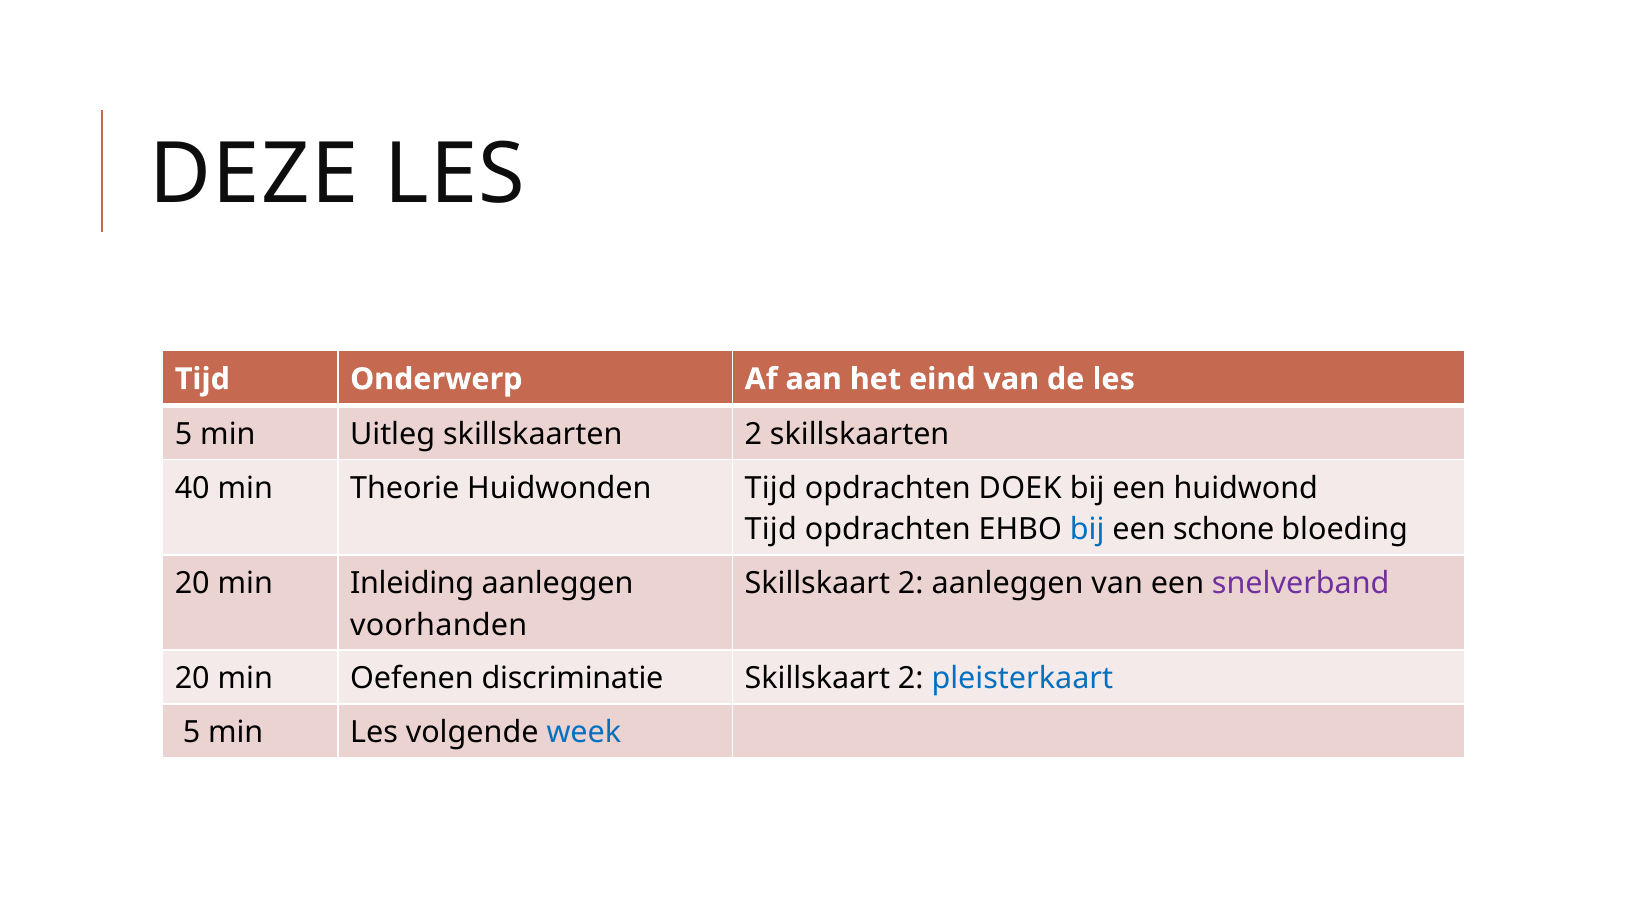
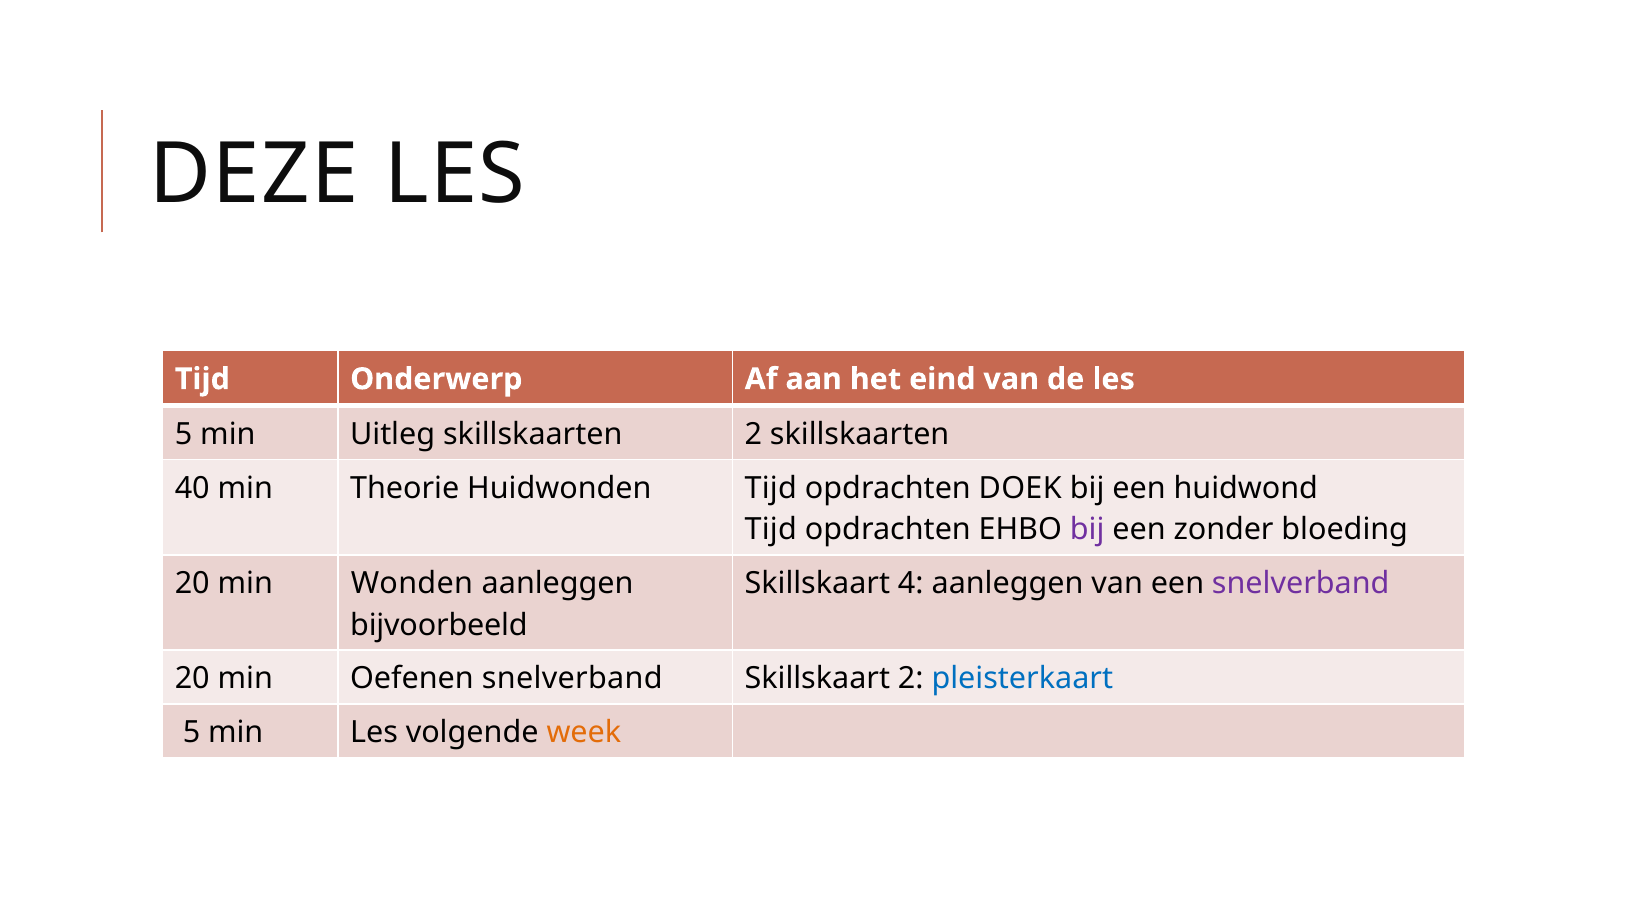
bij colour: blue -> purple (1087, 530)
schone: schone -> zonder (1224, 530)
Inleiding: Inleiding -> Wonden (412, 584)
2: 2 -> 4 (911, 584)
voorhanden: voorhanden -> bijvoorbeeld (439, 625)
Oefenen discriminatie: discriminatie -> snelverband (572, 679)
week colour: blue -> orange (584, 733)
